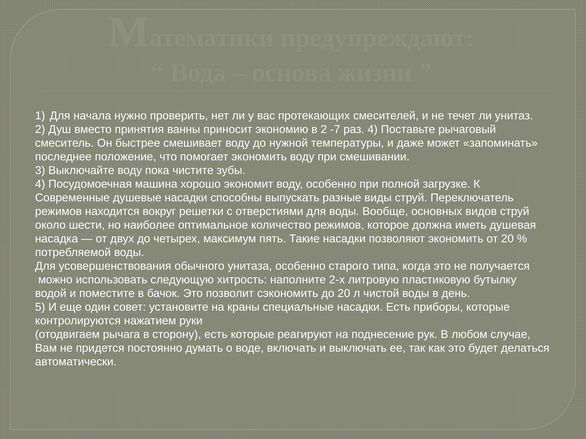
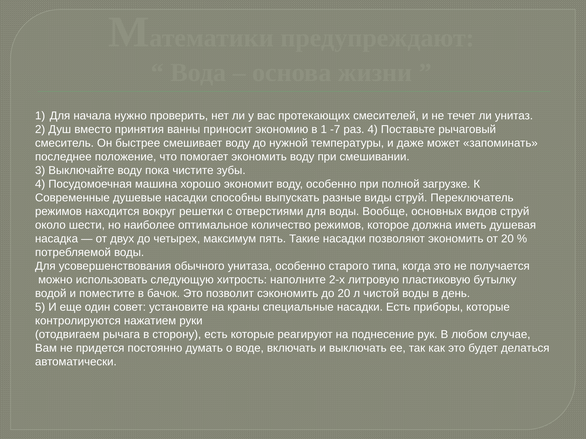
в 2: 2 -> 1 (324, 130)
